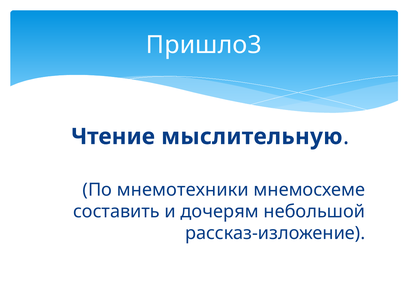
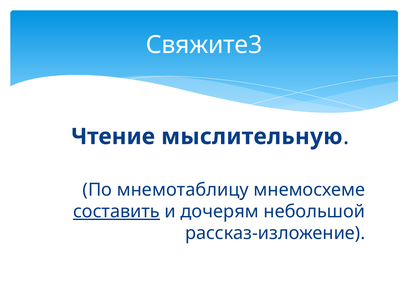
Пришло3: Пришло3 -> Свяжите3 (204, 45)
мнемотехники: мнемотехники -> мнемотаблицу (183, 190)
составить underline: none -> present (116, 212)
